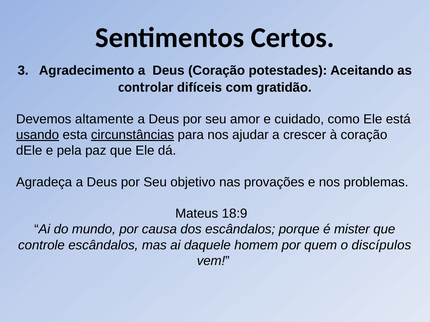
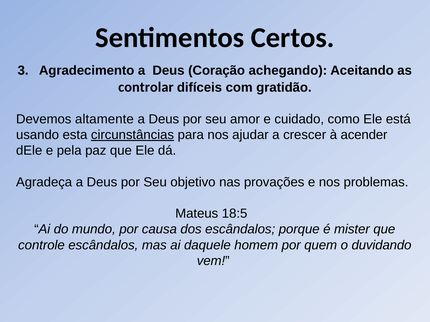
potestades: potestades -> achegando (288, 71)
usando underline: present -> none (38, 135)
à coração: coração -> acender (364, 135)
18:9: 18:9 -> 18:5 (235, 214)
discípulos: discípulos -> duvidando (382, 245)
